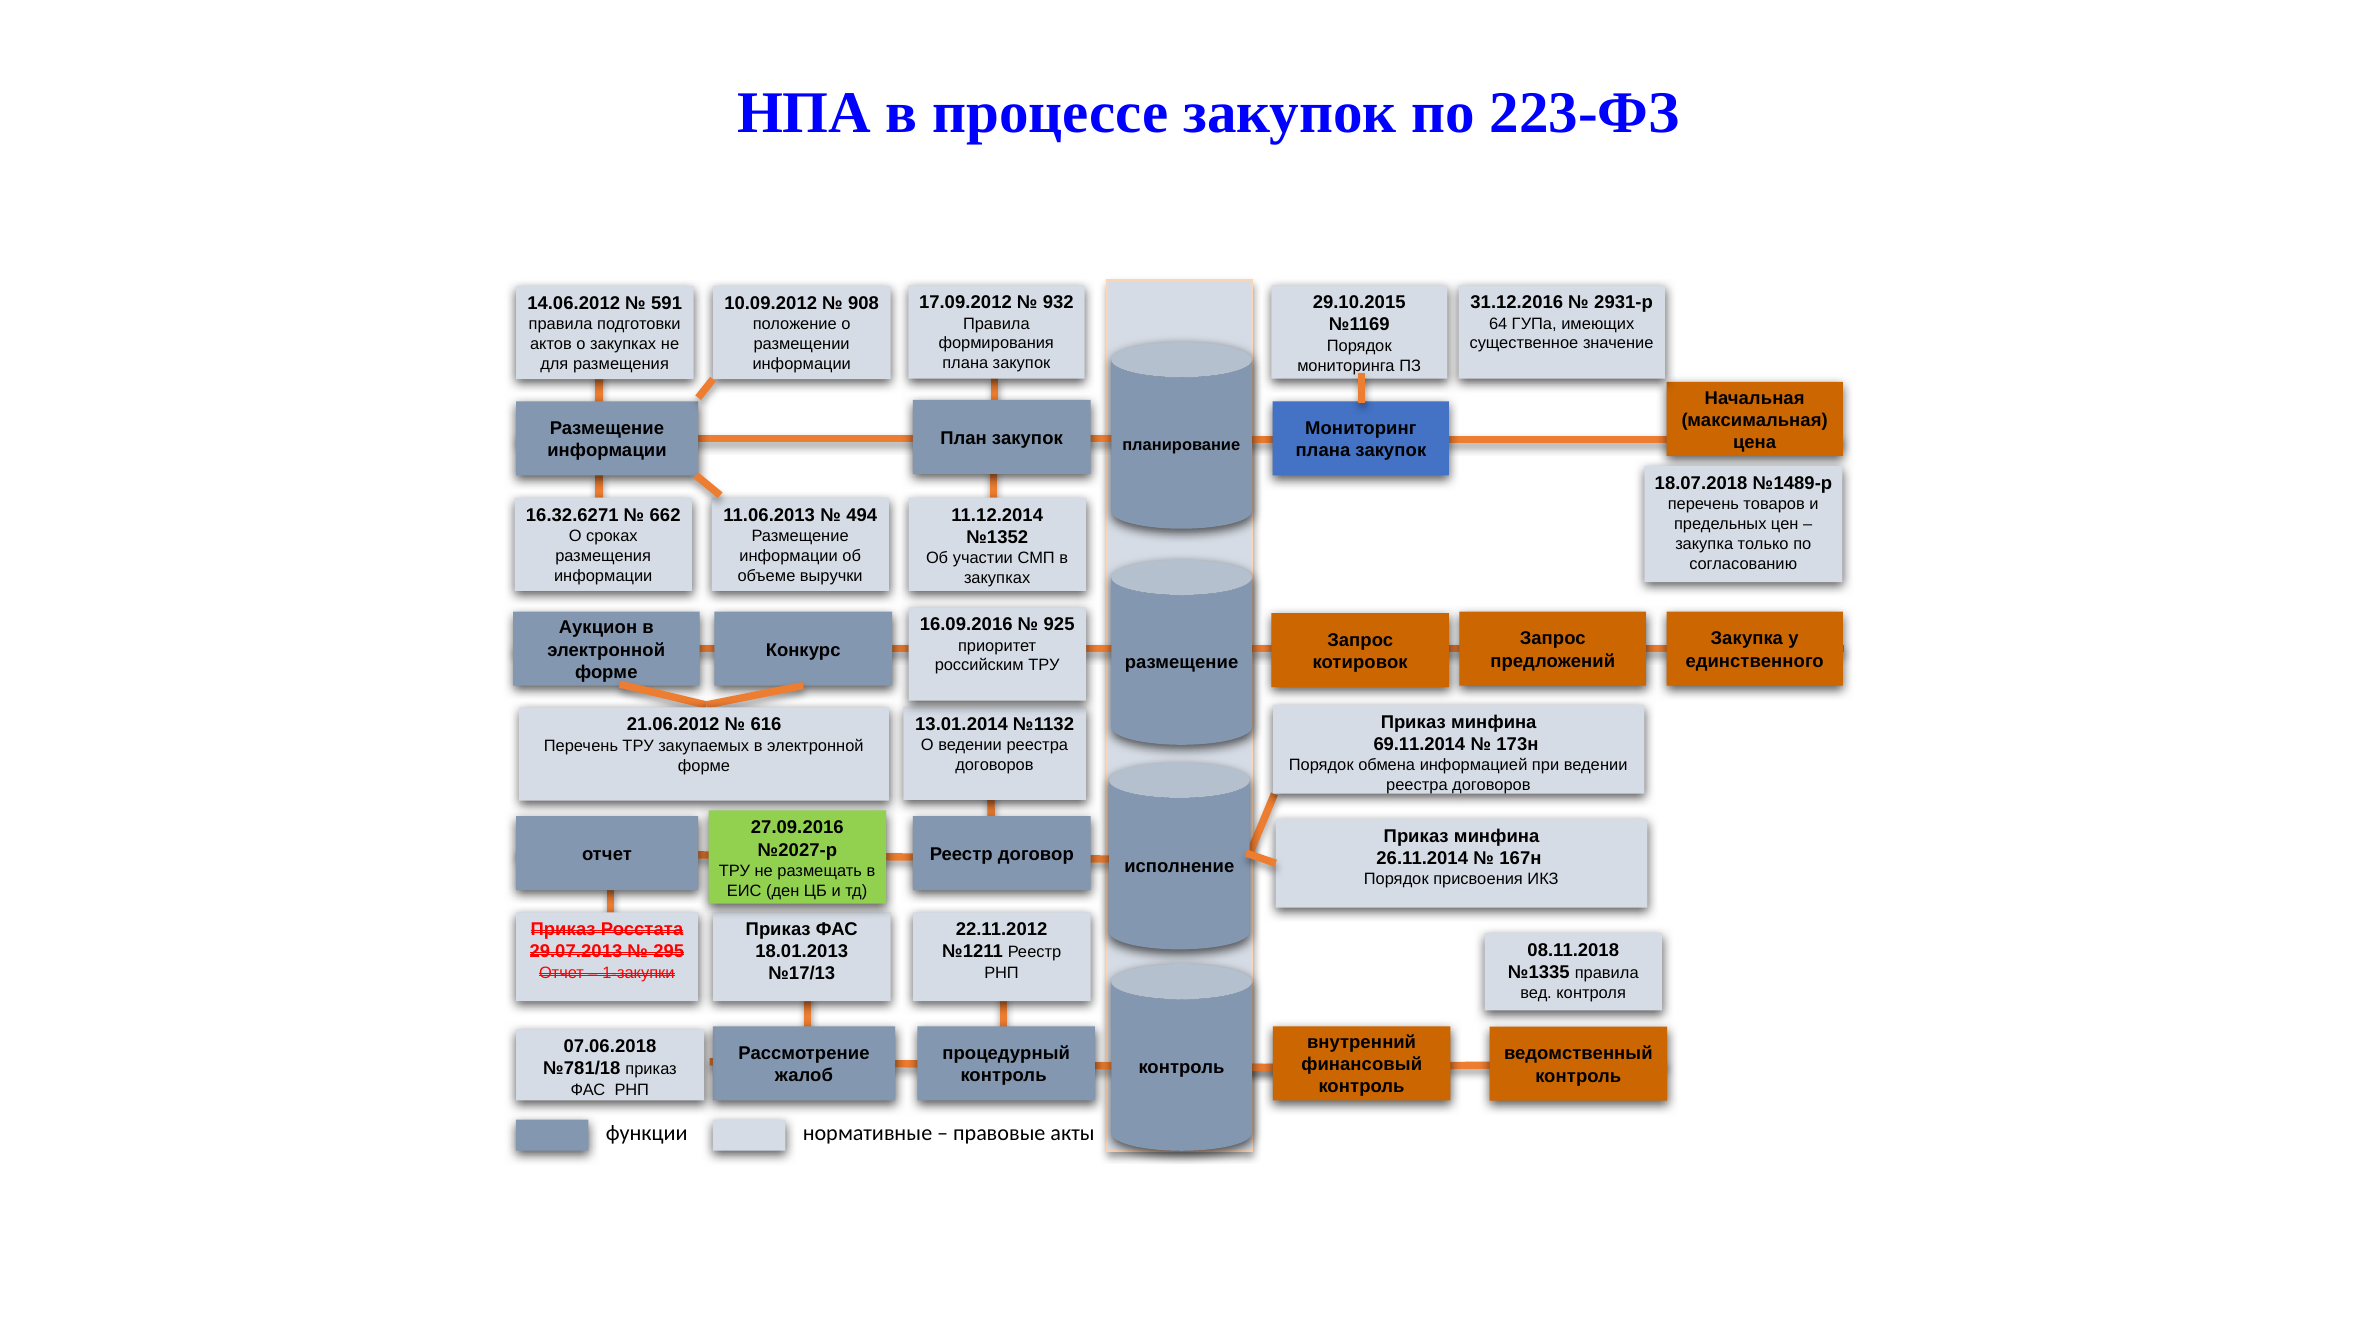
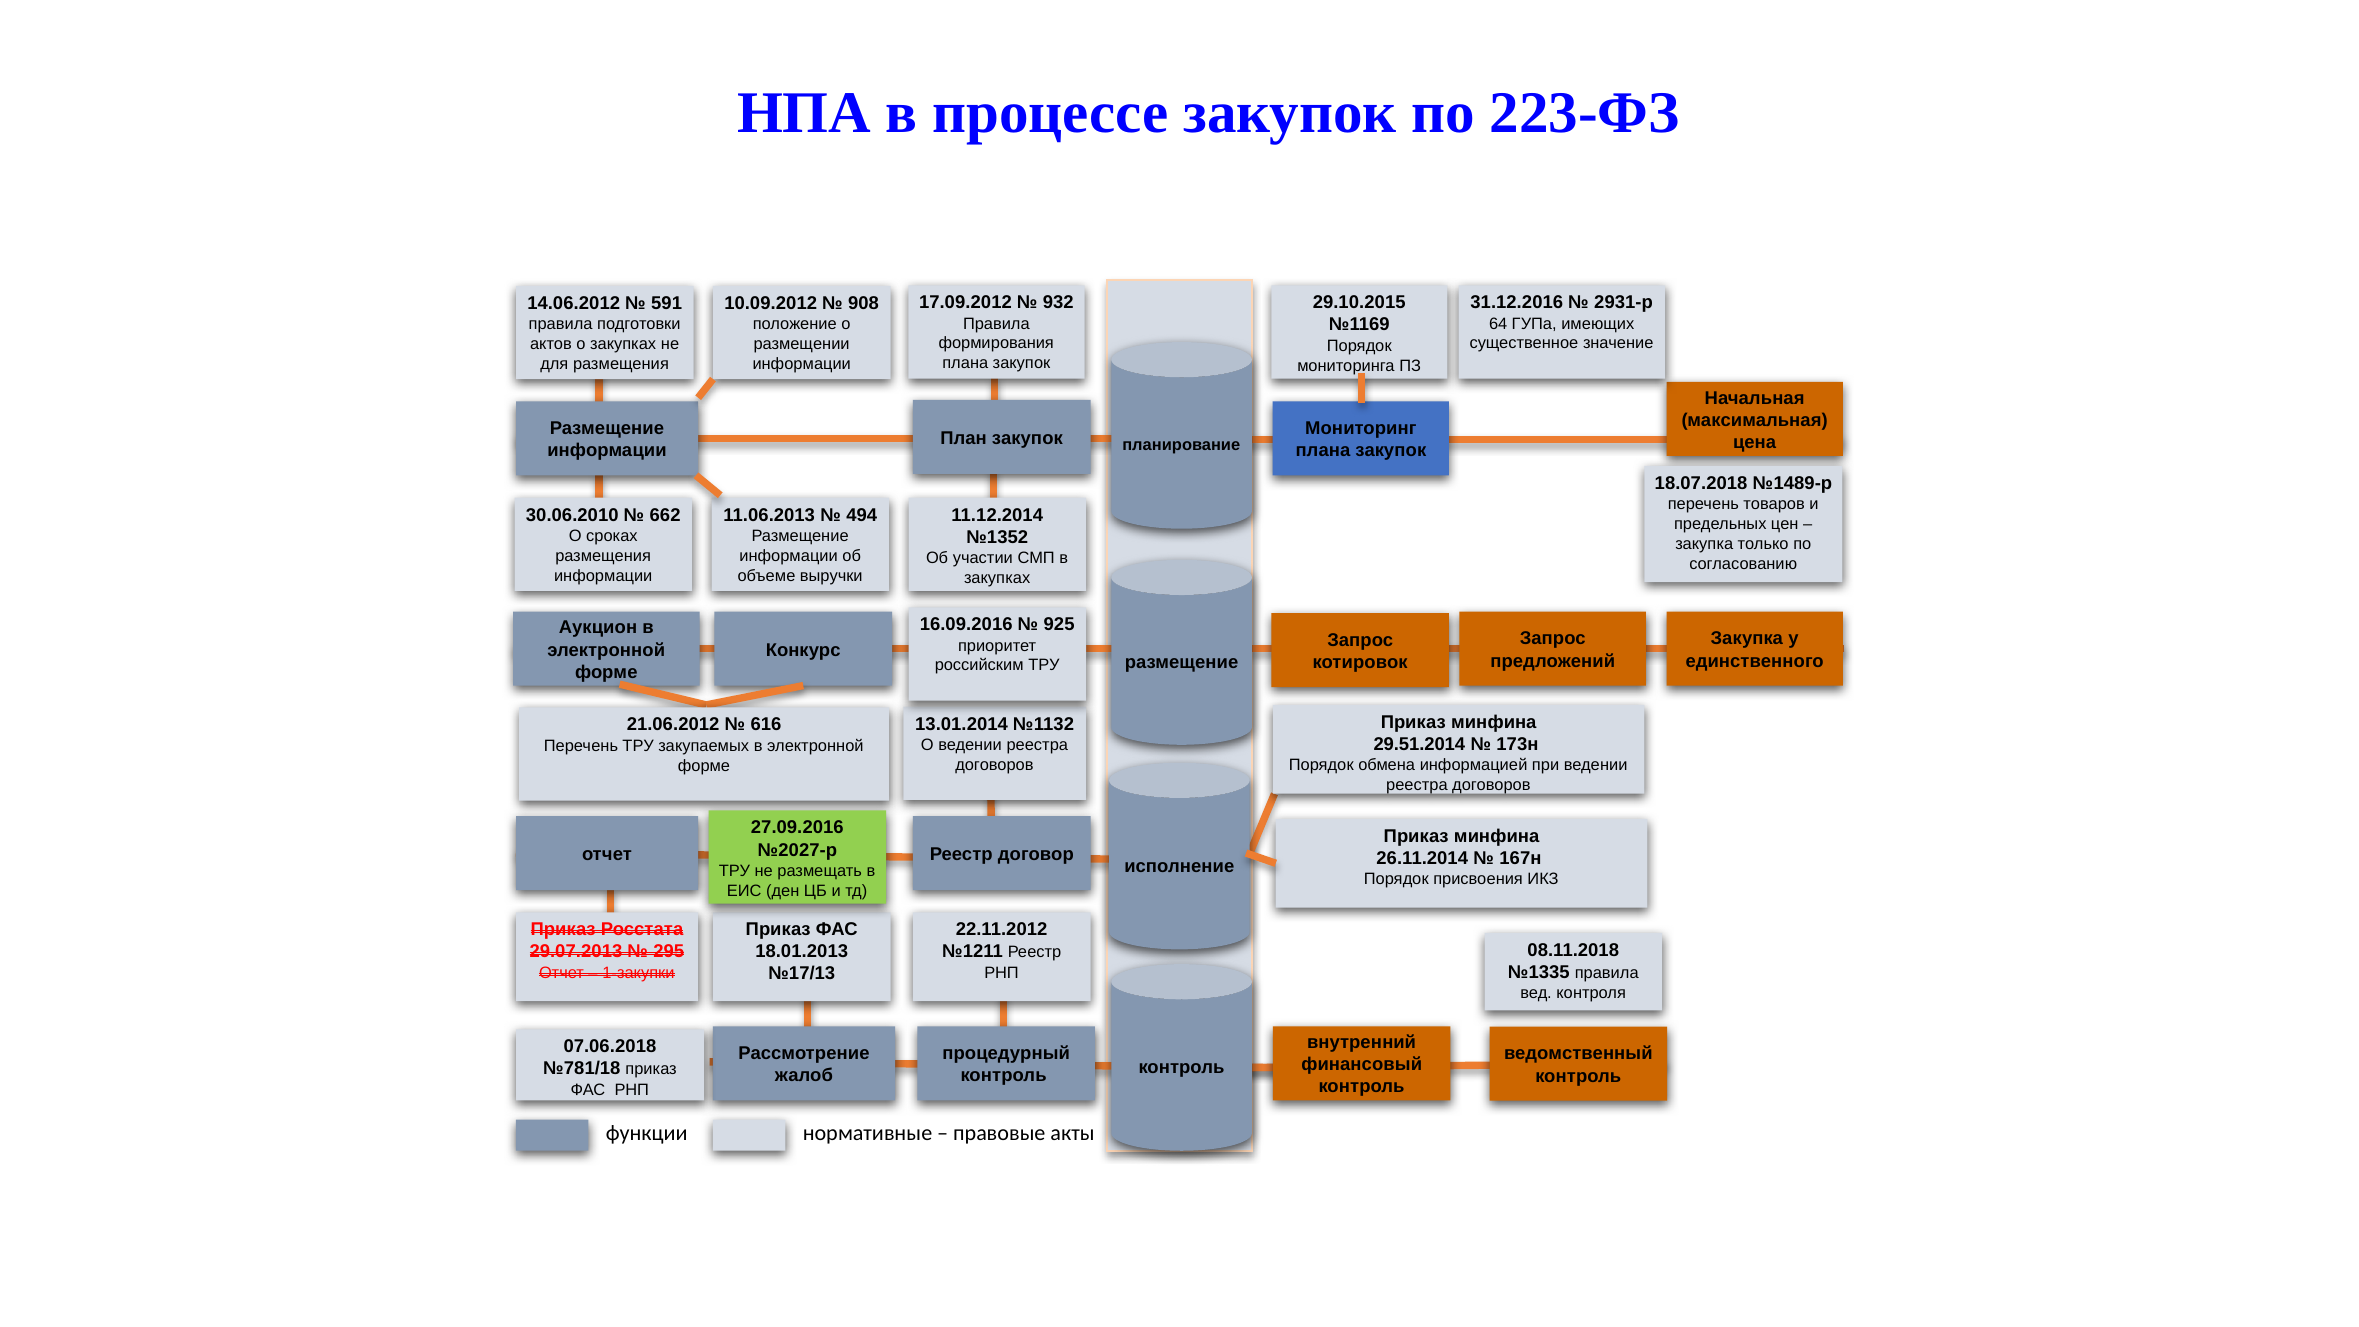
16.32.6271: 16.32.6271 -> 30.06.2010 (572, 515)
69.11.2014: 69.11.2014 -> 29.51.2014 (1419, 744)
